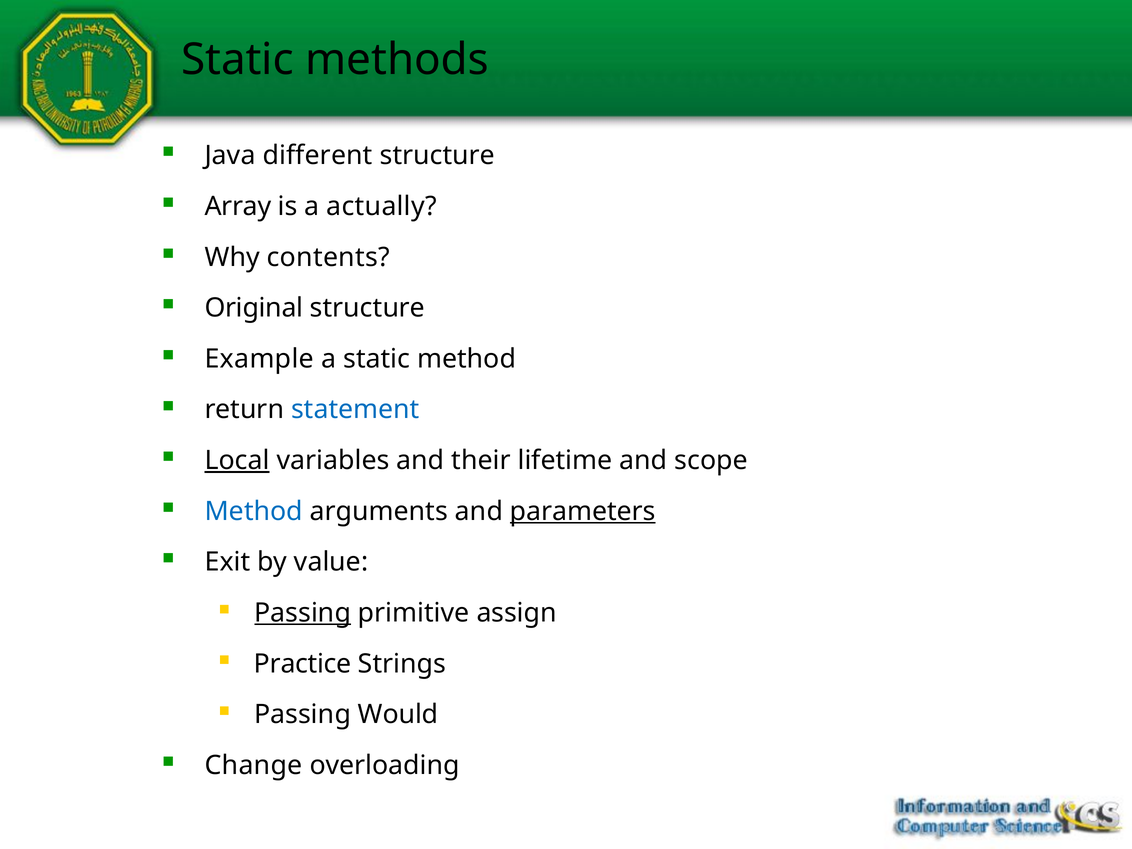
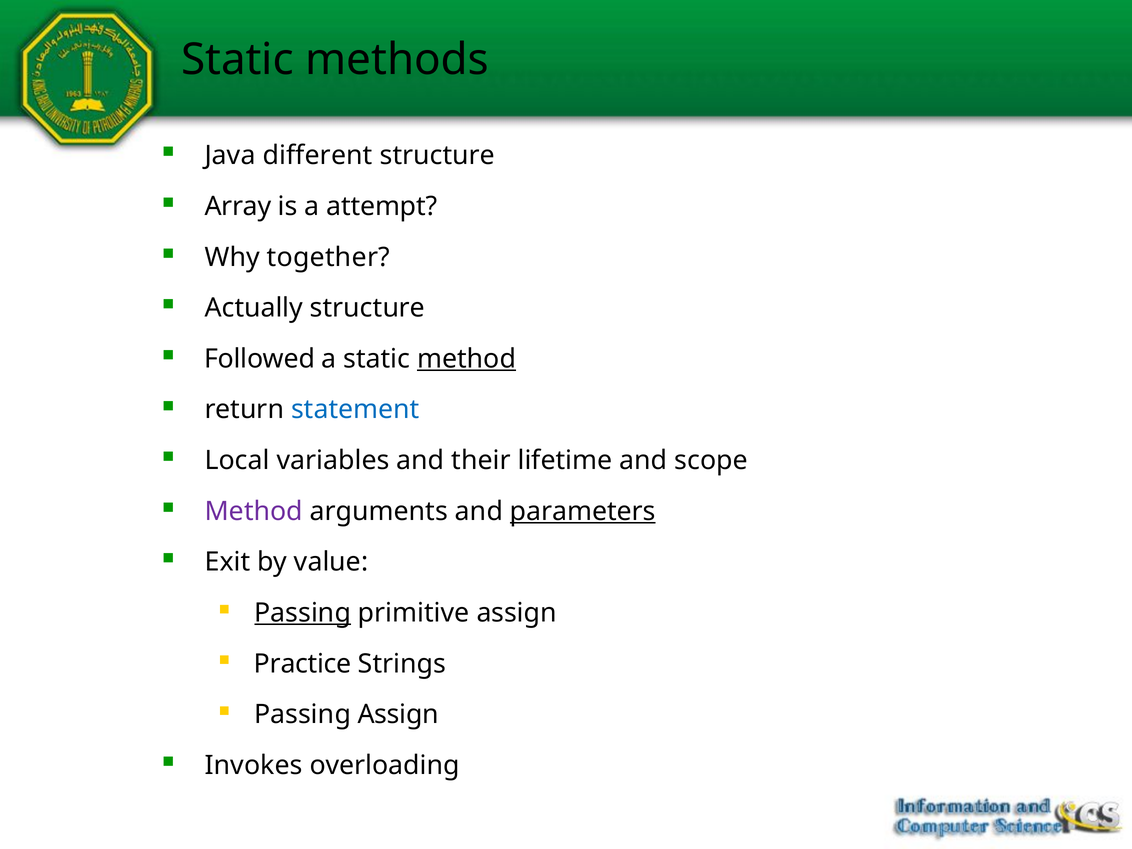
actually: actually -> attempt (382, 206)
contents: contents -> together (328, 257)
Original: Original -> Actually (254, 308)
Example: Example -> Followed (260, 359)
method underline: none -> present (467, 359)
Local underline: present -> none (237, 460)
Method colour: blue -> purple (254, 511)
Passing Would: Would -> Assign (398, 714)
Change: Change -> Invokes (254, 765)
